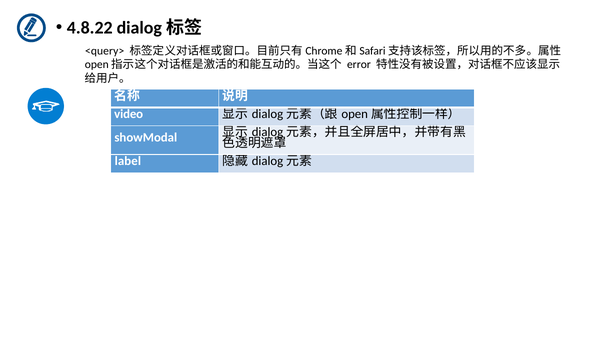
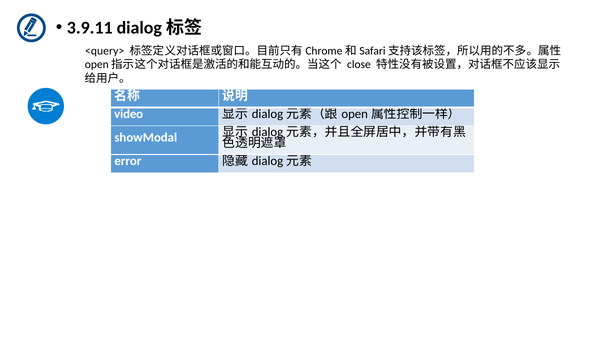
4.8.22: 4.8.22 -> 3.9.11 (90, 28)
error: error -> close (359, 65)
label: label -> error (128, 161)
